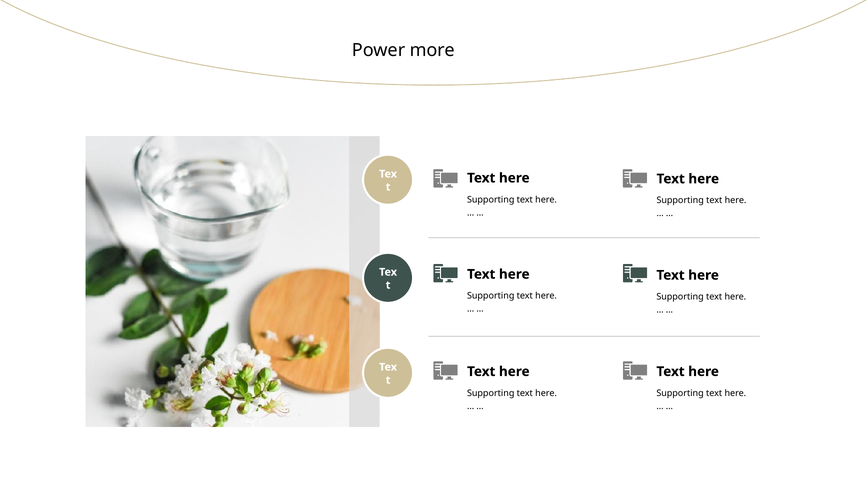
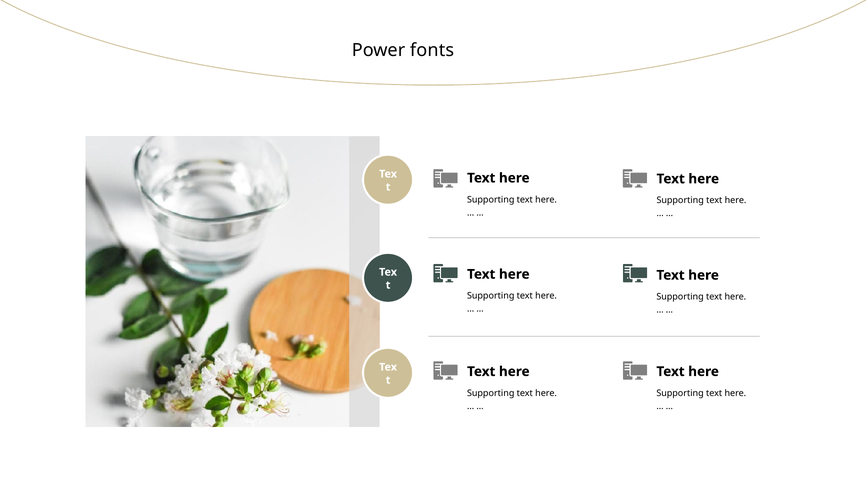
more: more -> fonts (432, 50)
